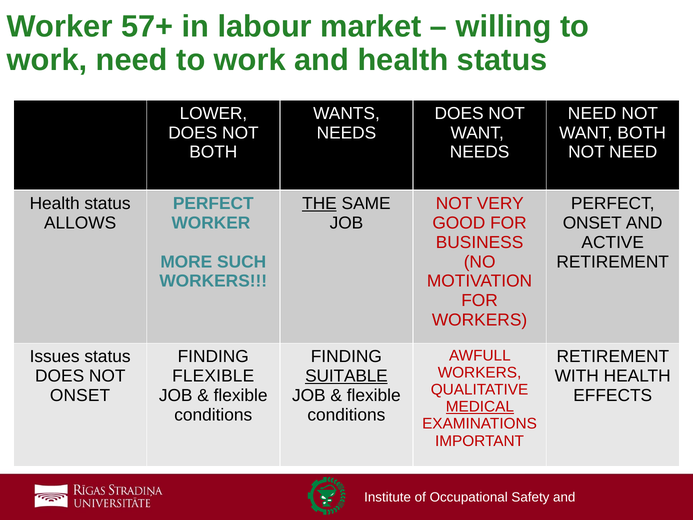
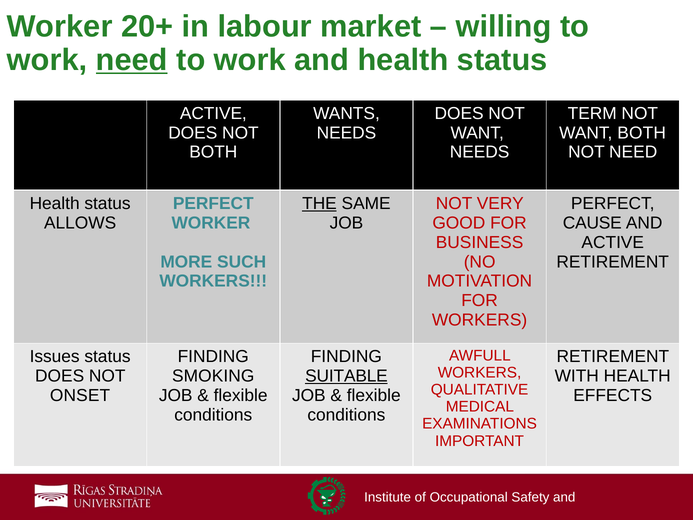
57+: 57+ -> 20+ (147, 27)
need underline: none -> present (132, 60)
LOWER: LOWER -> ACTIVE (213, 113)
NEED: NEED -> TERM (592, 113)
ONSET: ONSET -> CAUSE (592, 223)
FLEXIBLE: FLEXIBLE -> SMOKING (213, 376)
MEDICAL underline: present -> none (480, 407)
